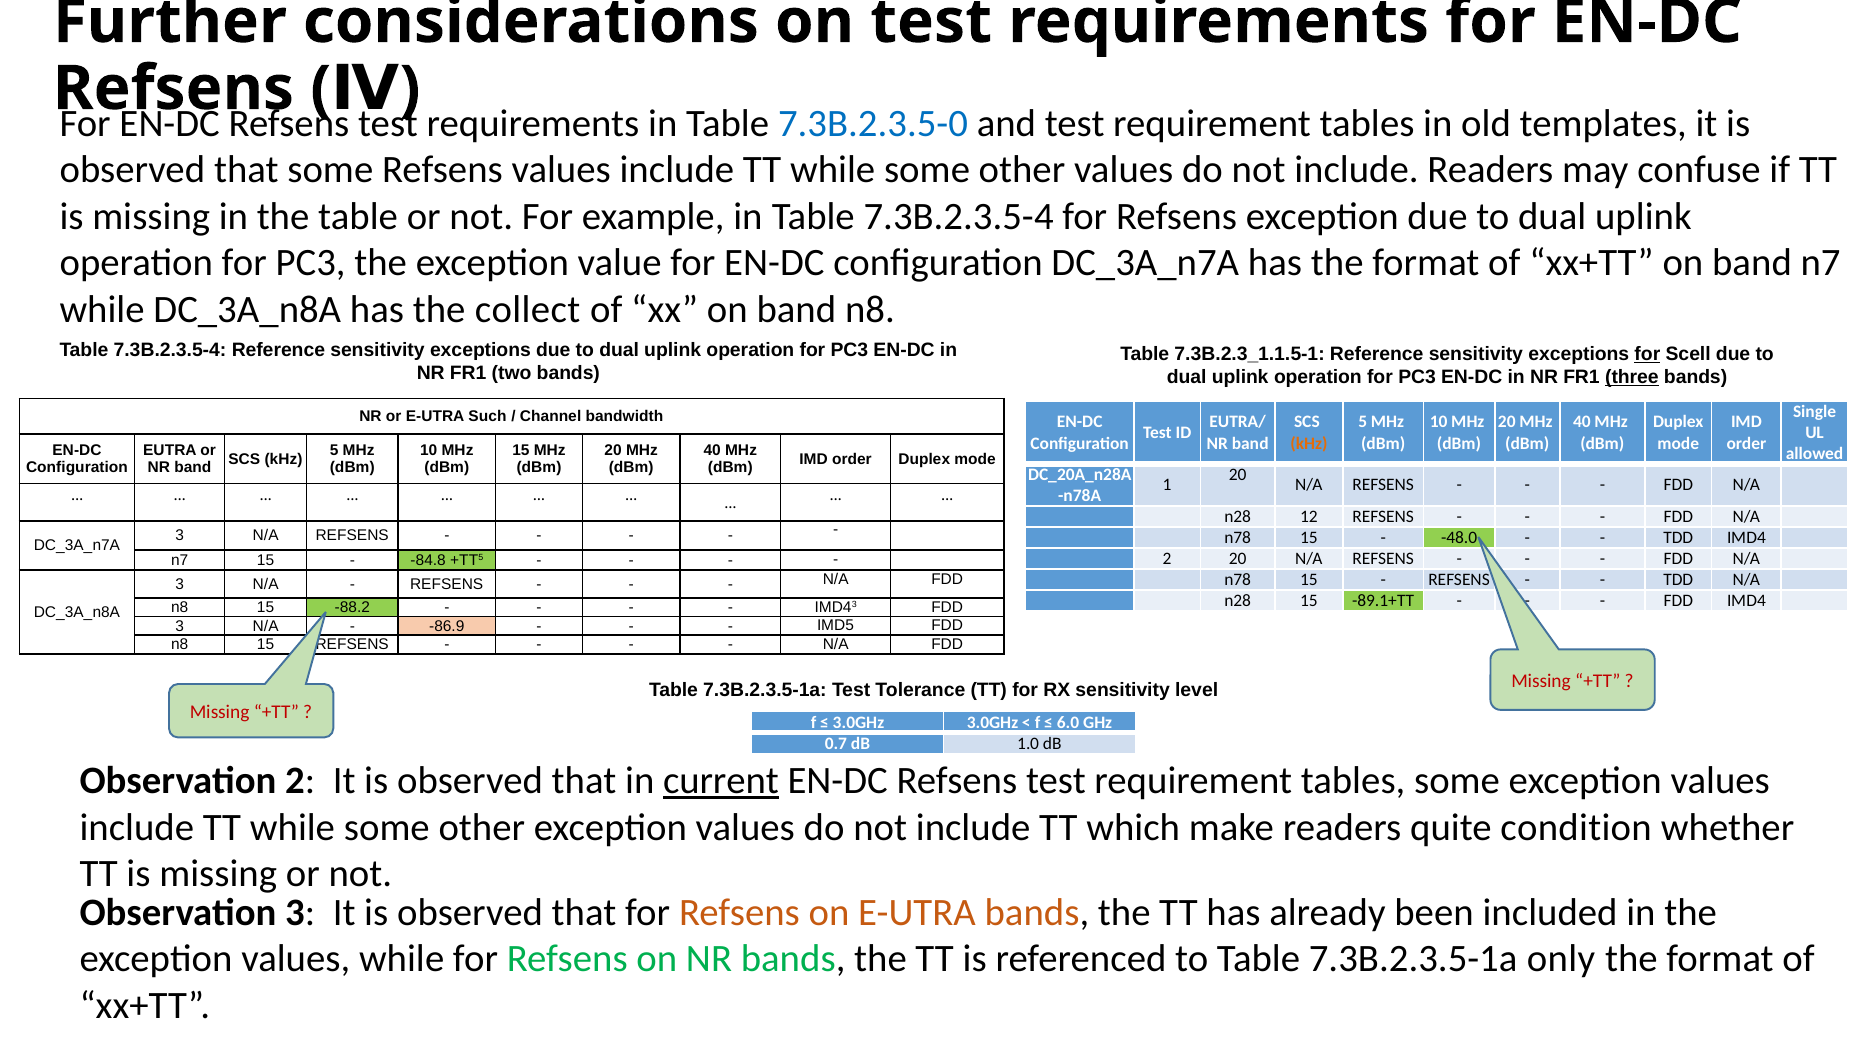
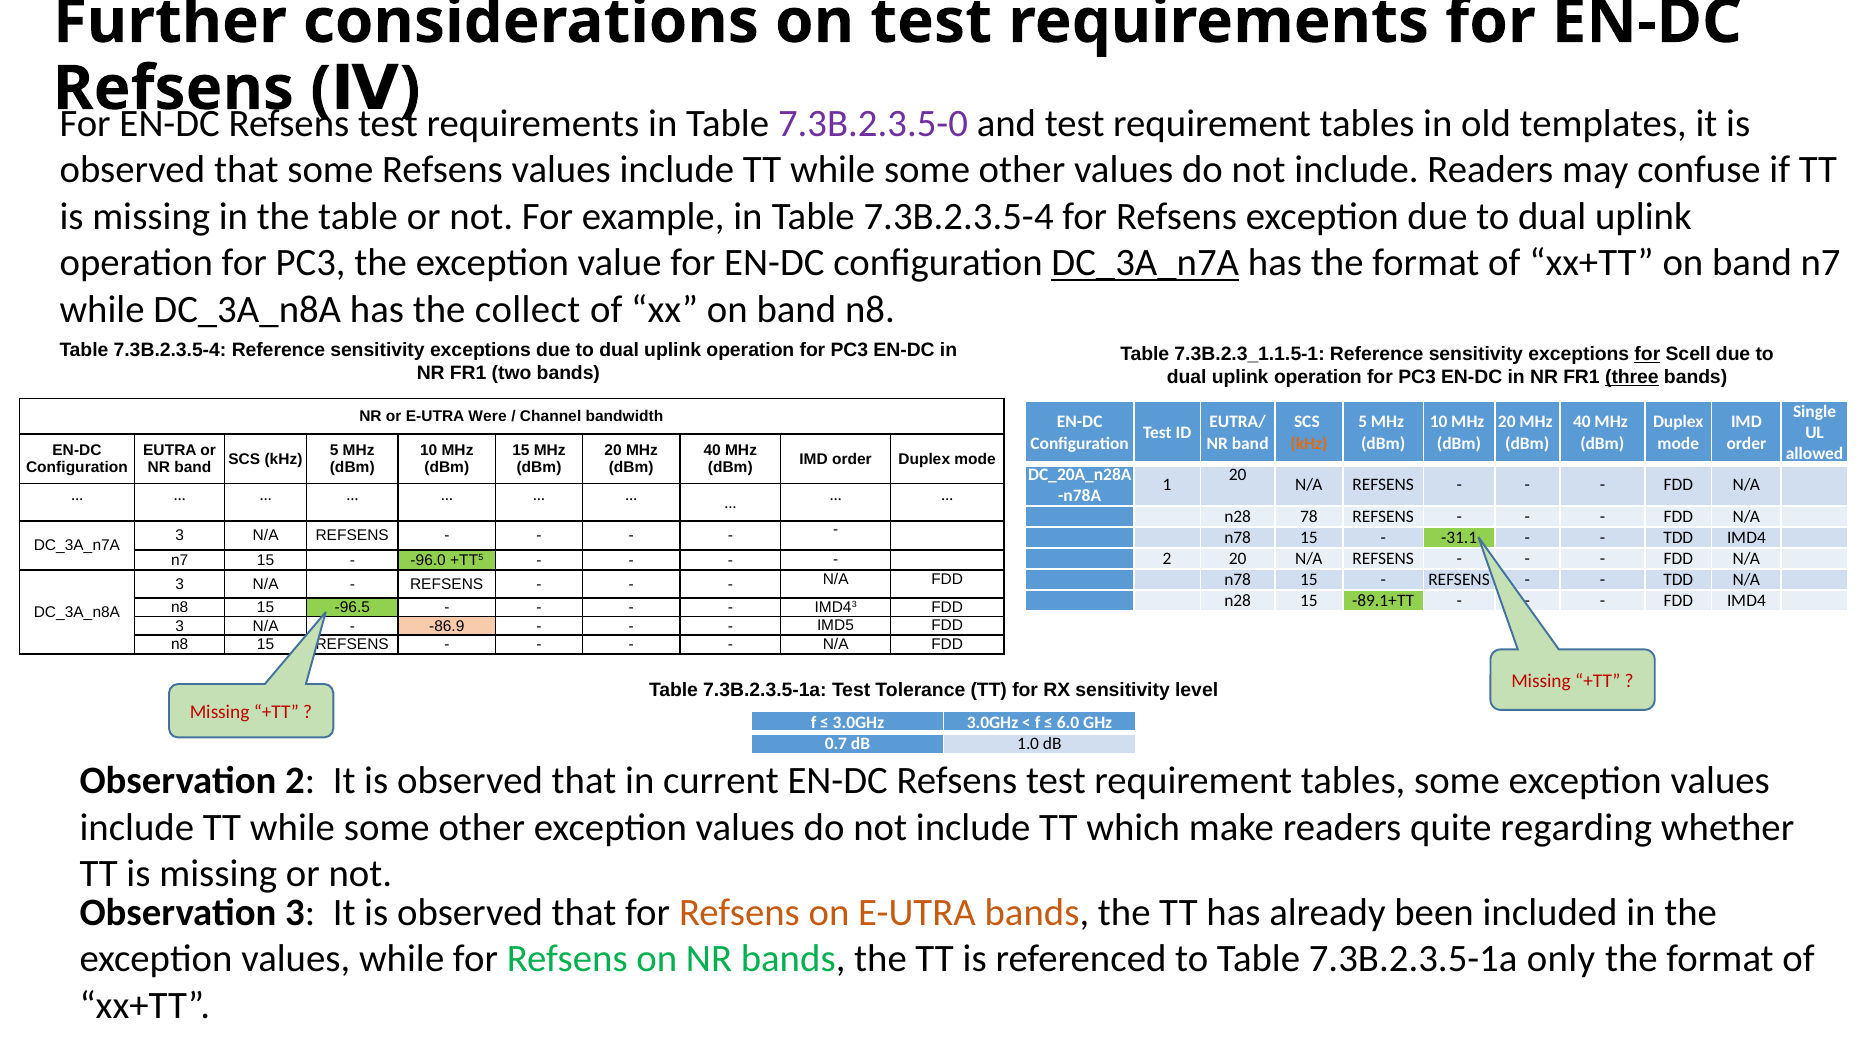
7.3B.2.3.5-0 colour: blue -> purple (873, 124)
DC_3A_n7A underline: none -> present (1145, 263)
Such: Such -> Were (488, 417)
12: 12 -> 78 (1309, 517)
-48.0: -48.0 -> -31.1 (1459, 538)
-84.8: -84.8 -> -96.0 (428, 560)
-88.2: -88.2 -> -96.5 (352, 608)
current underline: present -> none (721, 781)
condition: condition -> regarding (1576, 827)
